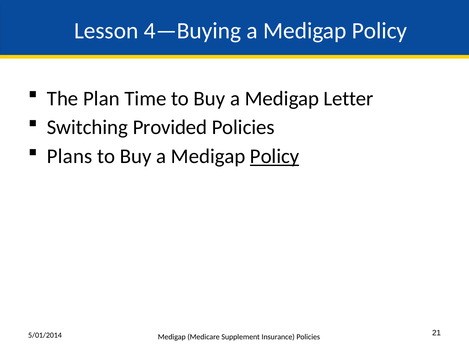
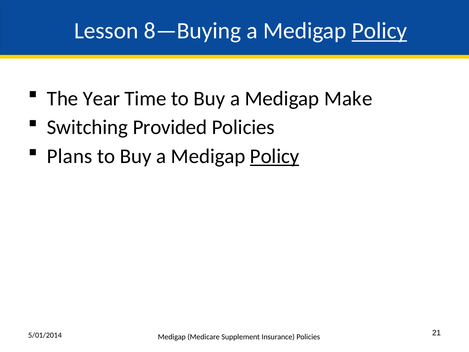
4—Buying: 4—Buying -> 8—Buying (193, 31)
Policy underline: none -> present (379, 31)
Plan: Plan -> Year (101, 98)
Letter: Letter -> Make (348, 98)
